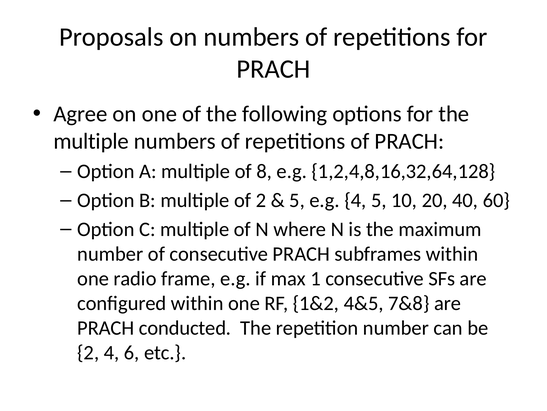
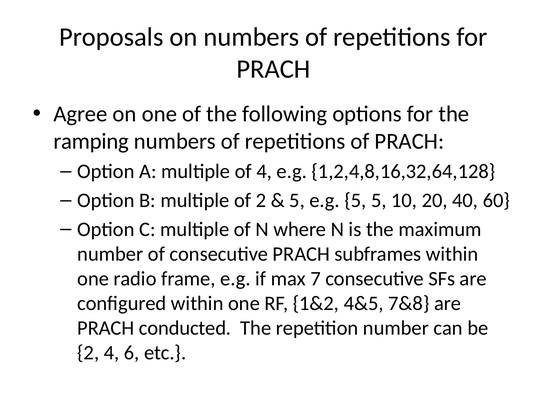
multiple: multiple -> ramping (91, 141)
of 8: 8 -> 4 (264, 171)
e.g 4: 4 -> 5 (355, 200)
1: 1 -> 7 (316, 278)
